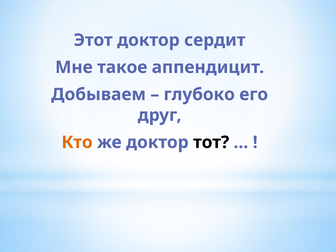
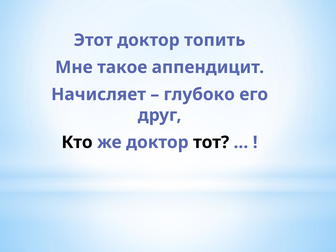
сердит: сердит -> топить (215, 40)
Добываем: Добываем -> Начисляет (99, 94)
Кто colour: orange -> black (77, 142)
